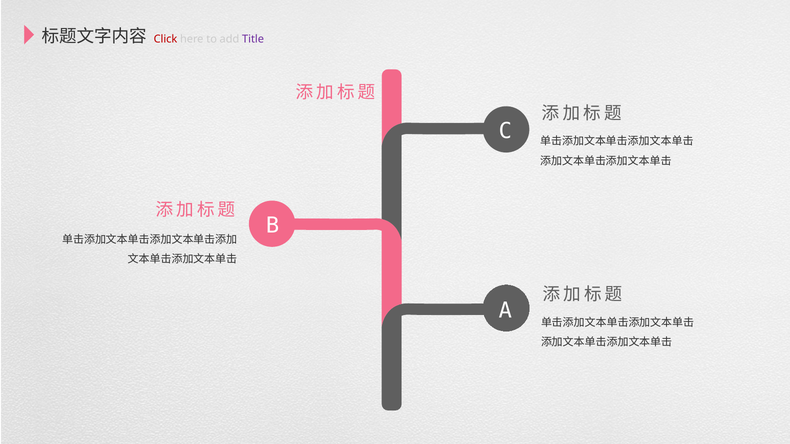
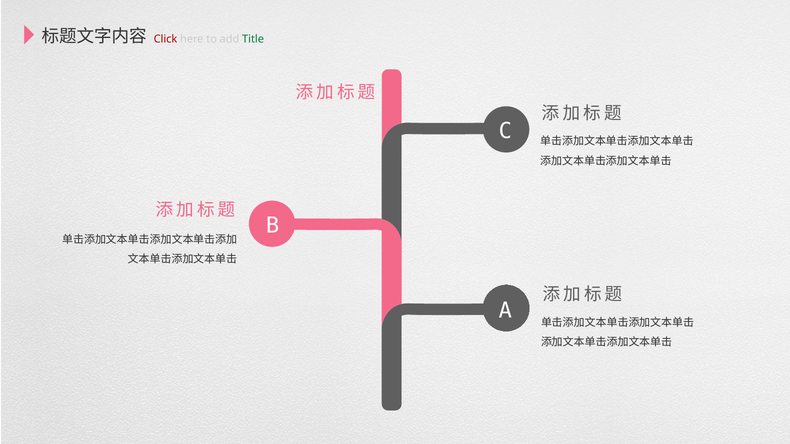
Title colour: purple -> green (253, 39)
